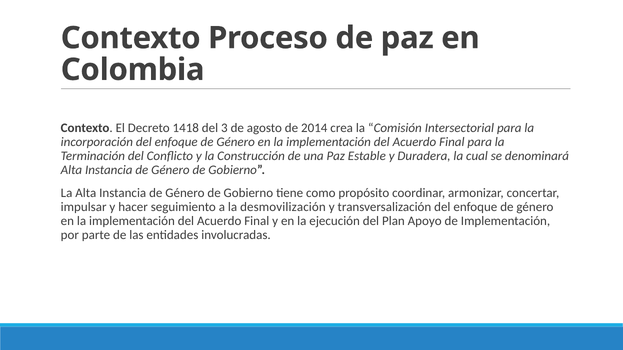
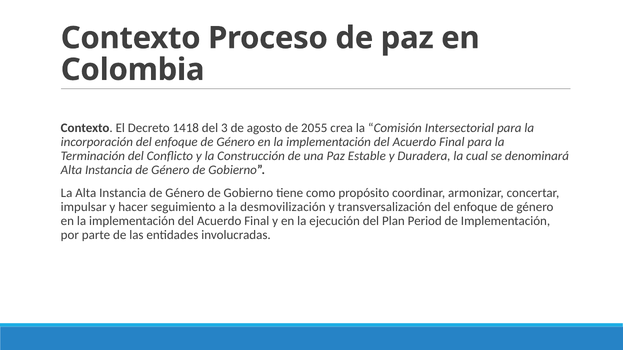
2014: 2014 -> 2055 (314, 128)
Apoyo: Apoyo -> Period (425, 221)
